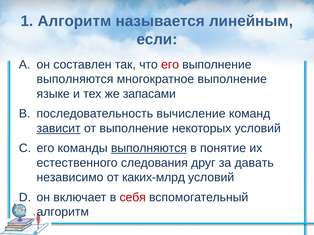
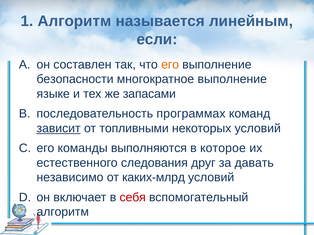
его colour: red -> orange (170, 65)
выполняются: выполняются -> безопасности (75, 79)
вычисление: вычисление -> программах (191, 114)
от выполнение: выполнение -> топливными (134, 129)
выполняются underline: present -> none (149, 148)
понятие: понятие -> которое (223, 148)
